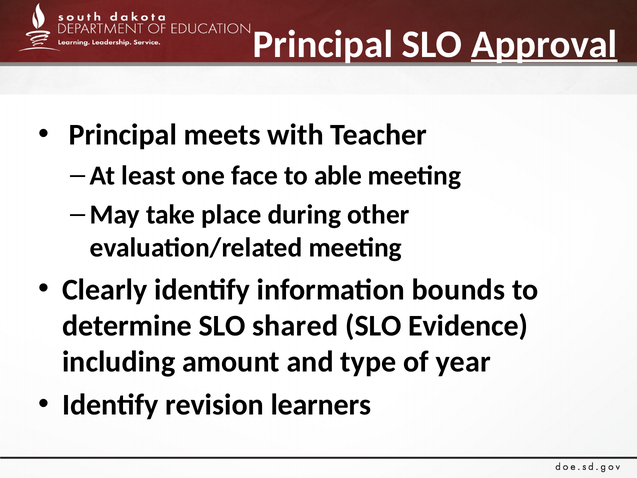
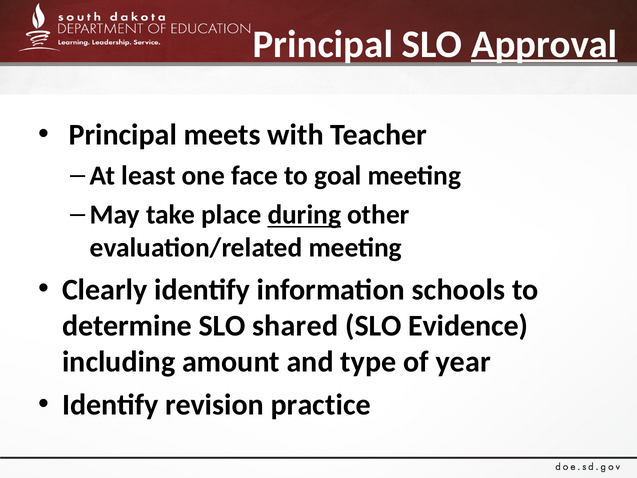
able: able -> goal (338, 176)
during underline: none -> present (304, 215)
bounds: bounds -> schools (458, 289)
learners: learners -> practice (321, 405)
